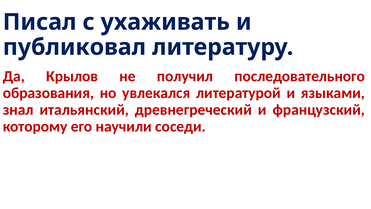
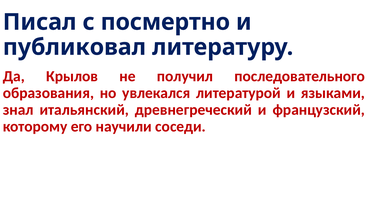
ухаживать: ухаживать -> посмертно (165, 22)
